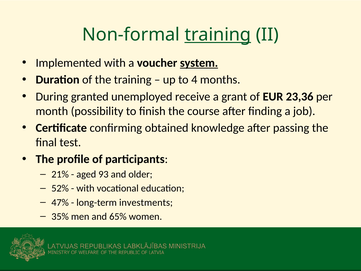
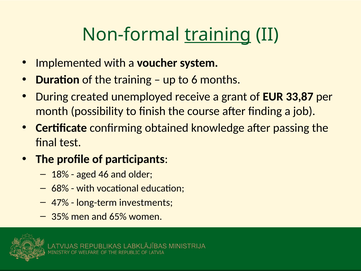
system underline: present -> none (199, 63)
4: 4 -> 6 (194, 80)
granted: granted -> created (90, 97)
23,36: 23,36 -> 33,87 (300, 97)
21%: 21% -> 18% (60, 174)
93: 93 -> 46 (103, 174)
52%: 52% -> 68% (60, 188)
